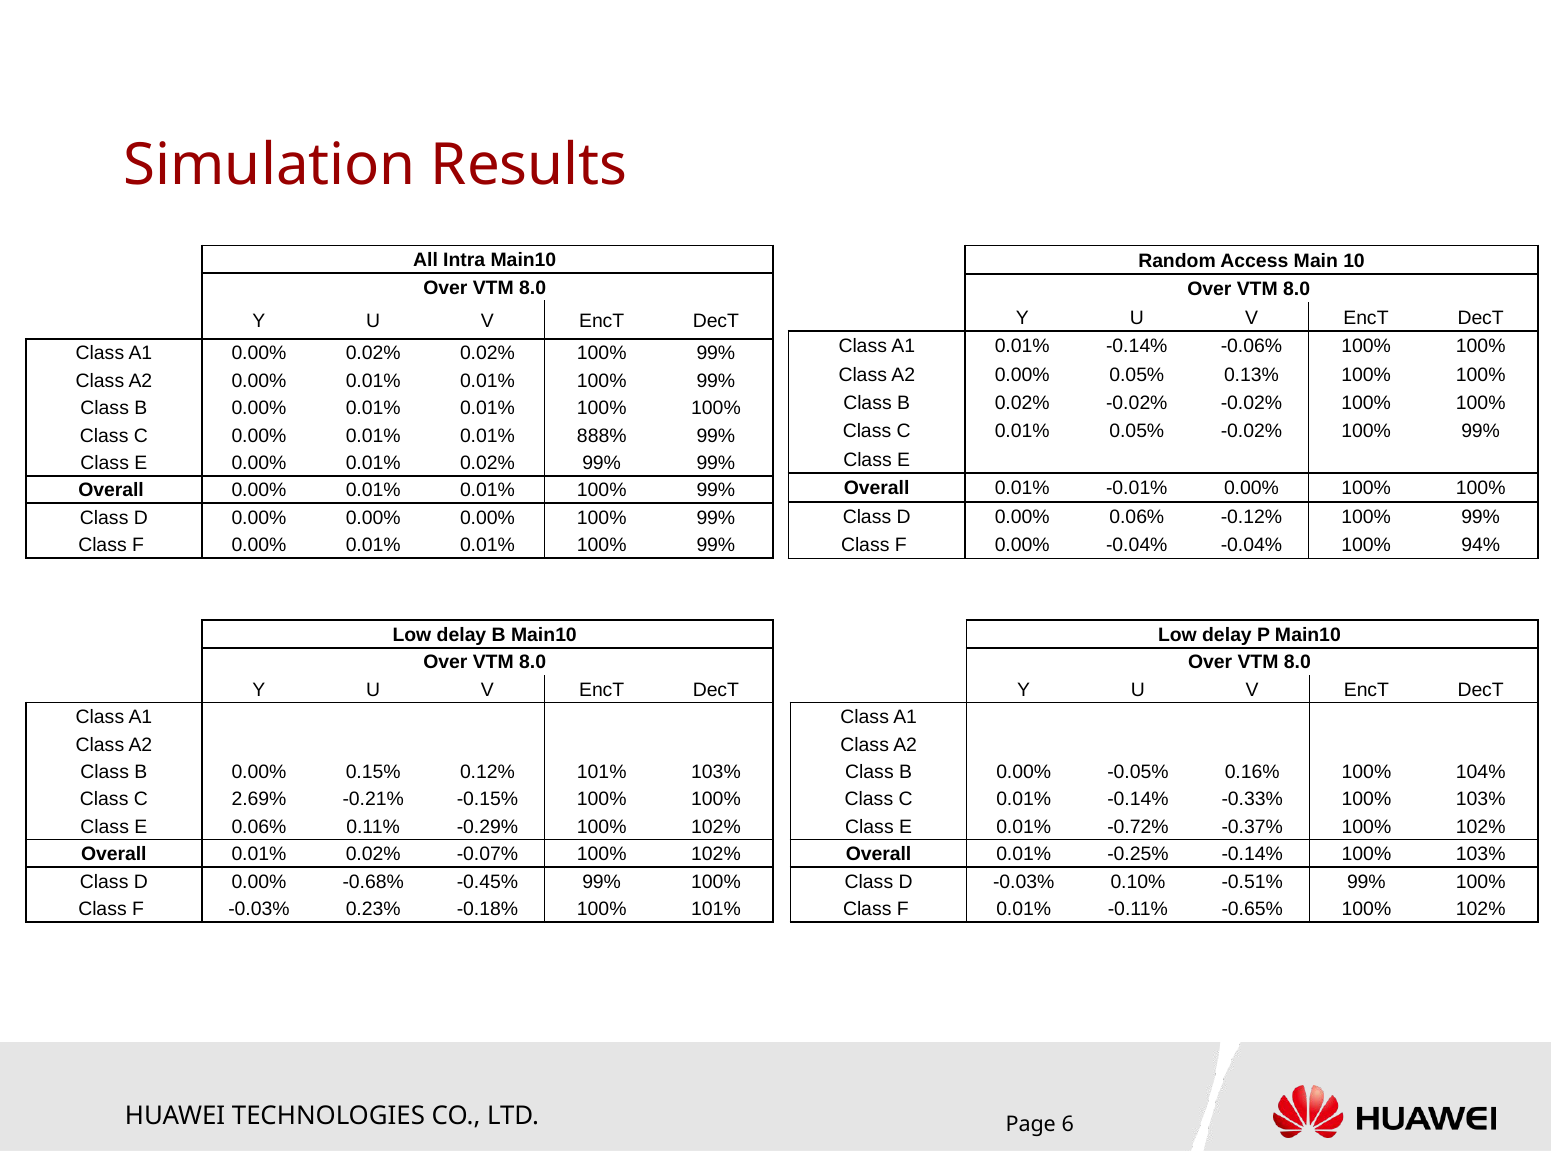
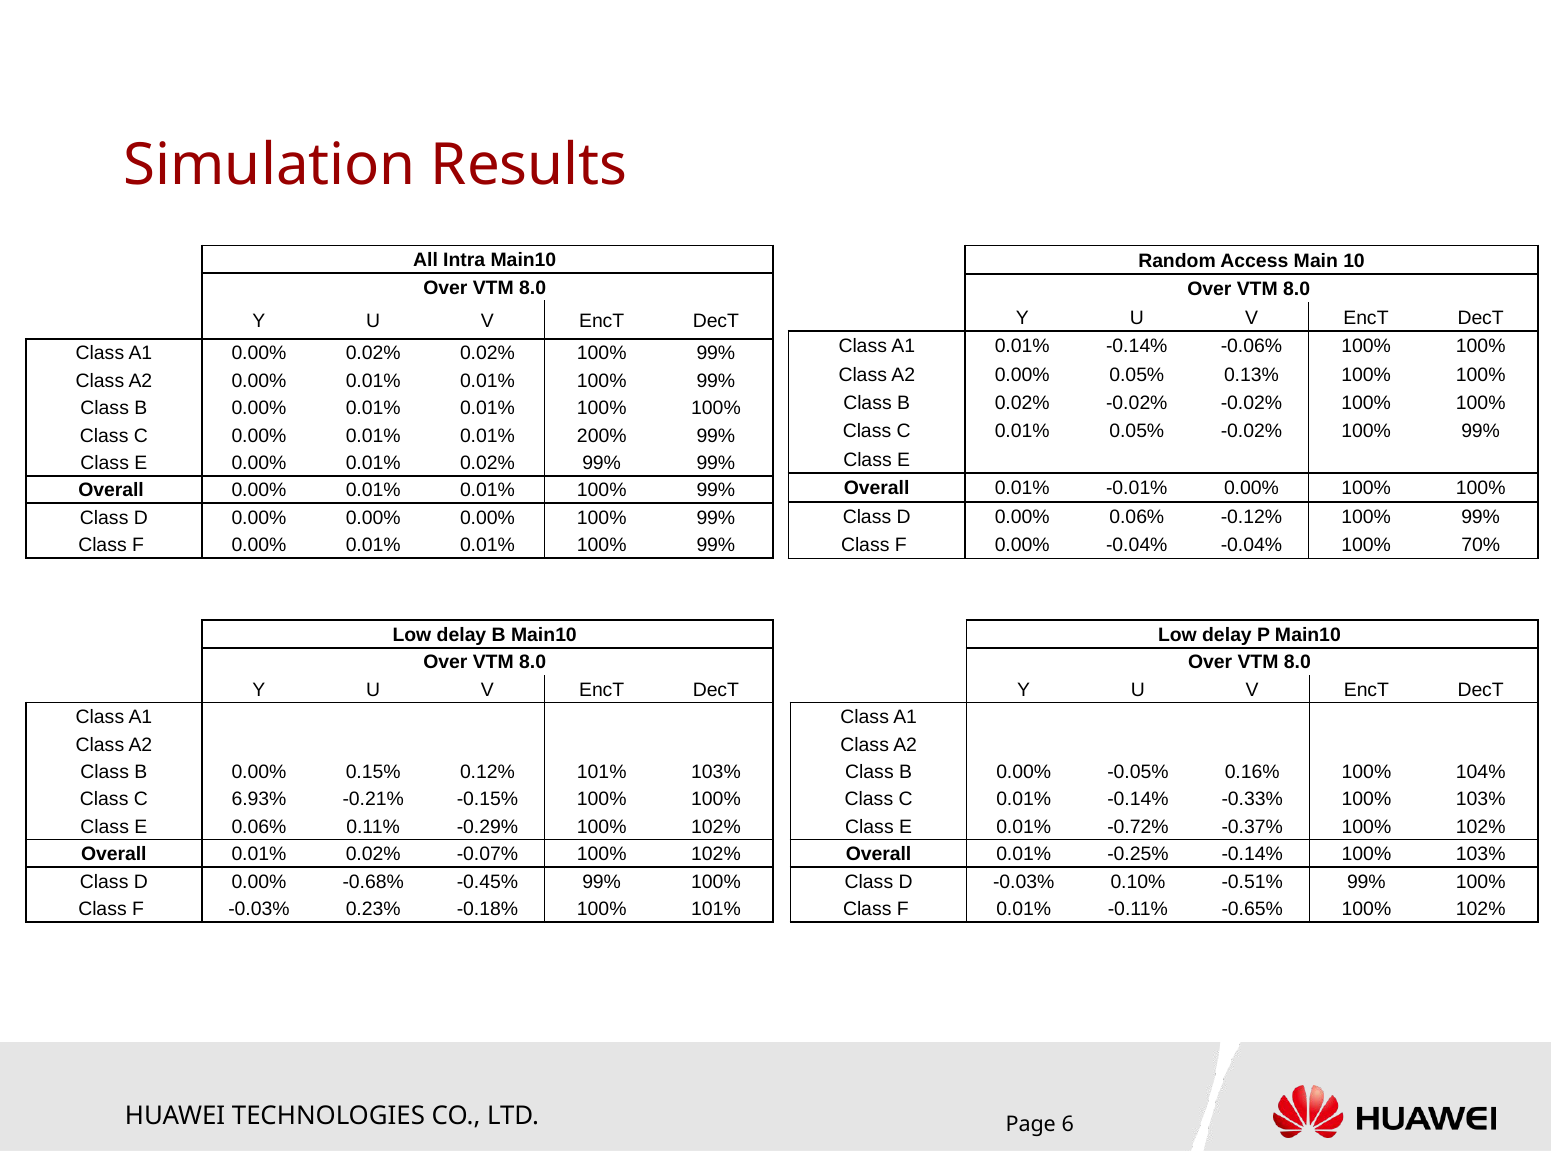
888%: 888% -> 200% (602, 436)
94%: 94% -> 70% (1481, 545)
2.69%: 2.69% -> 6.93% (259, 800)
